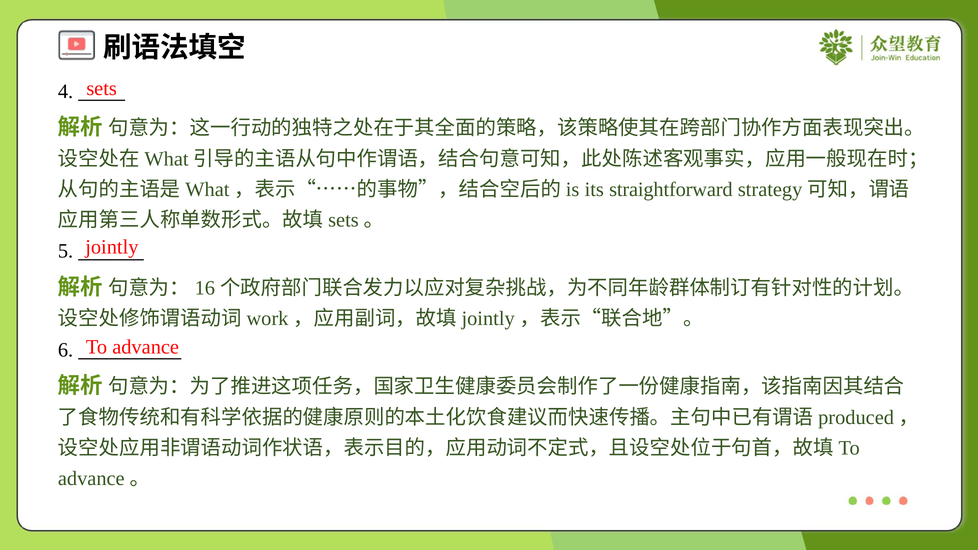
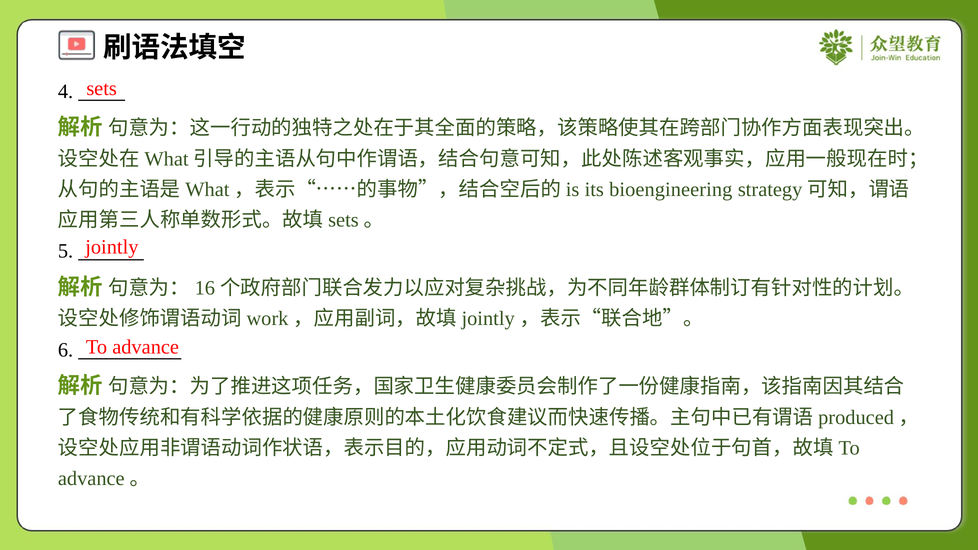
straightforward: straightforward -> bioengineering (671, 189)
